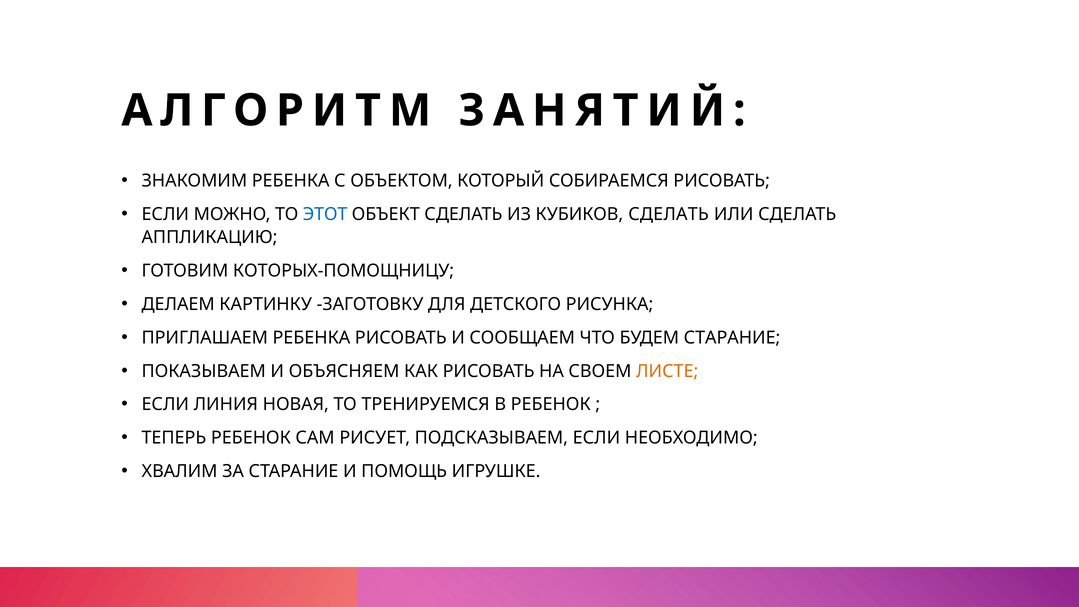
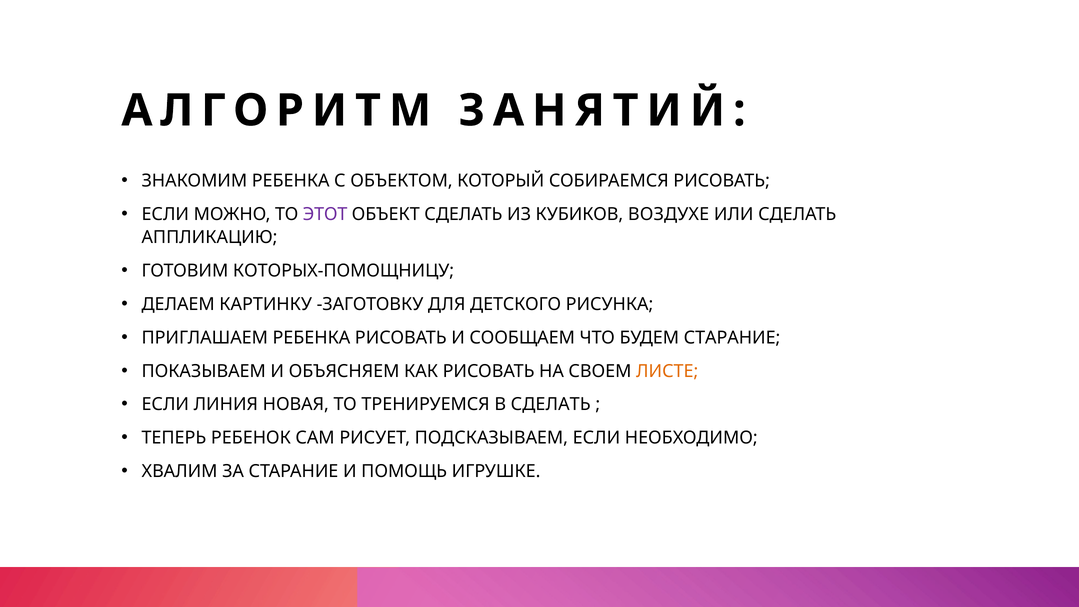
ЭТОТ colour: blue -> purple (325, 214)
КУБИКОВ СДЕЛАТЬ: СДЕЛАТЬ -> ВОЗДУХЕ (669, 214)
В РЕБЕНОК: РЕБЕНОК -> СДЕЛАТЬ (551, 404)
